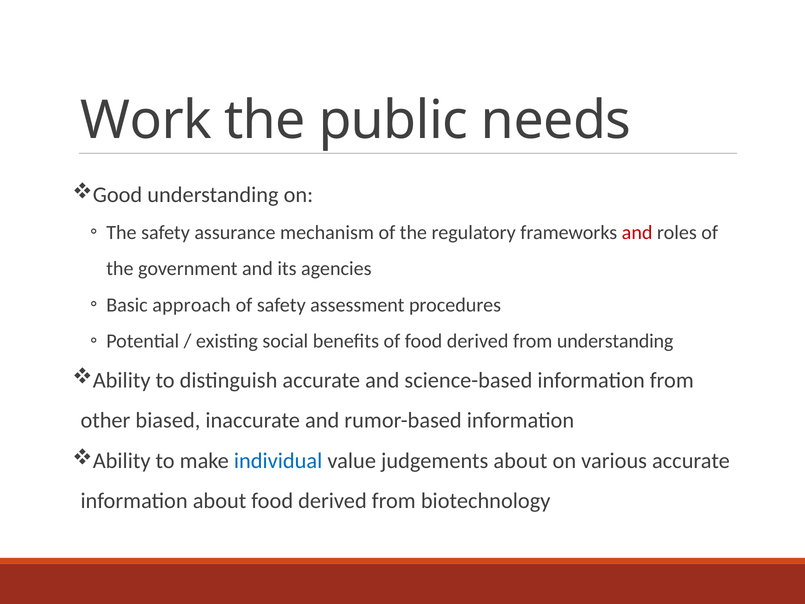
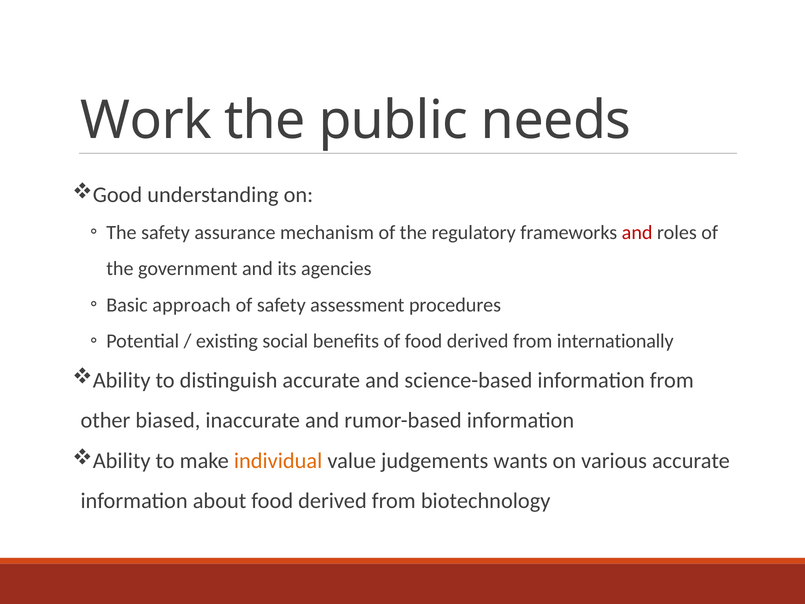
from understanding: understanding -> internationally (615, 341)
individual colour: blue -> orange (278, 461)
judgements about: about -> wants (521, 461)
